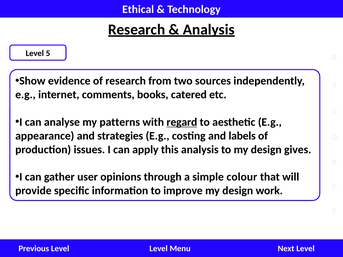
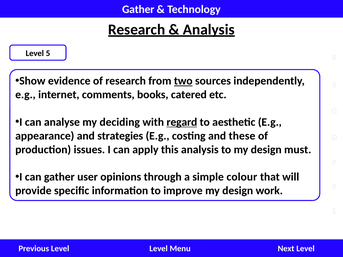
Ethical: Ethical -> Gather (138, 9)
two underline: none -> present (183, 81)
patterns: patterns -> deciding (120, 122)
labels: labels -> these (242, 136)
gives: gives -> must (298, 150)
